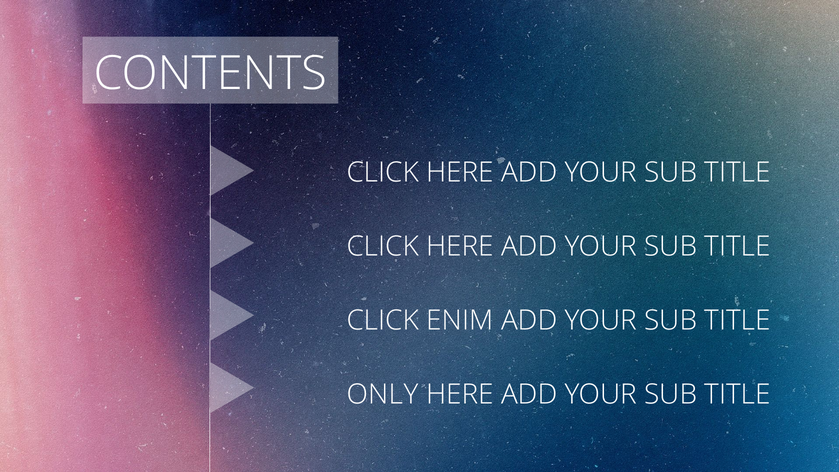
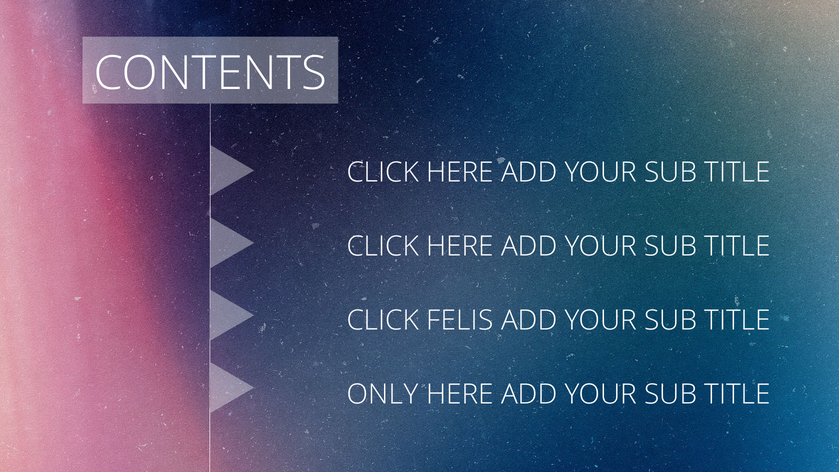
ENIM: ENIM -> FELIS (460, 321)
